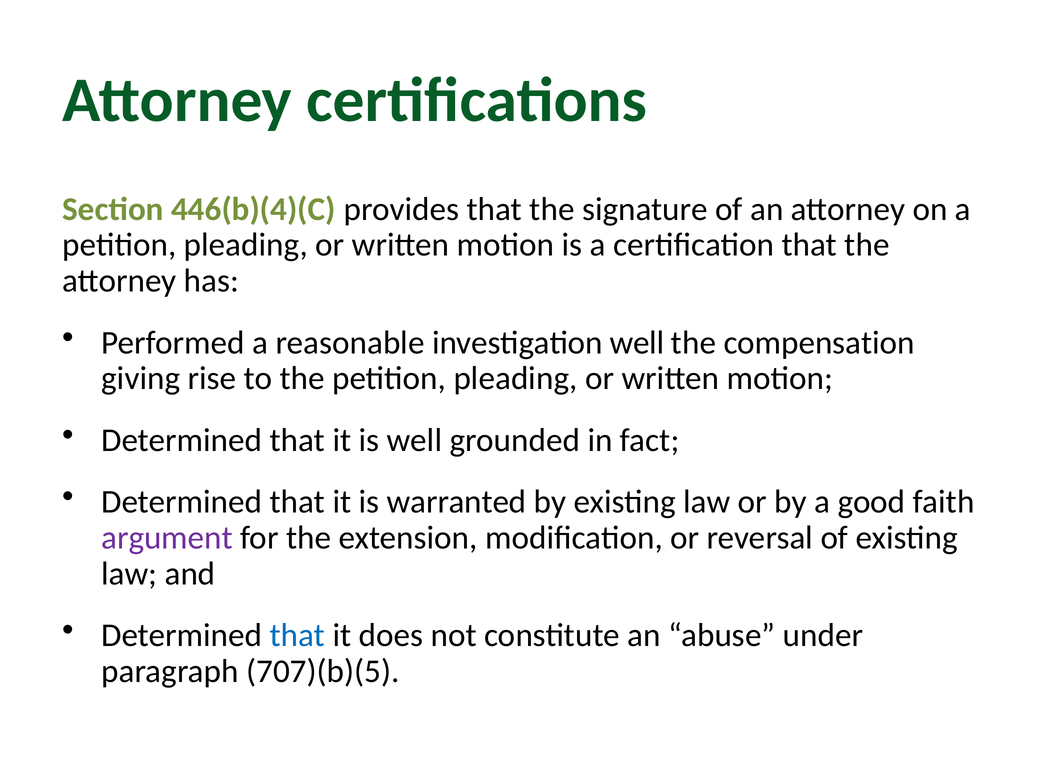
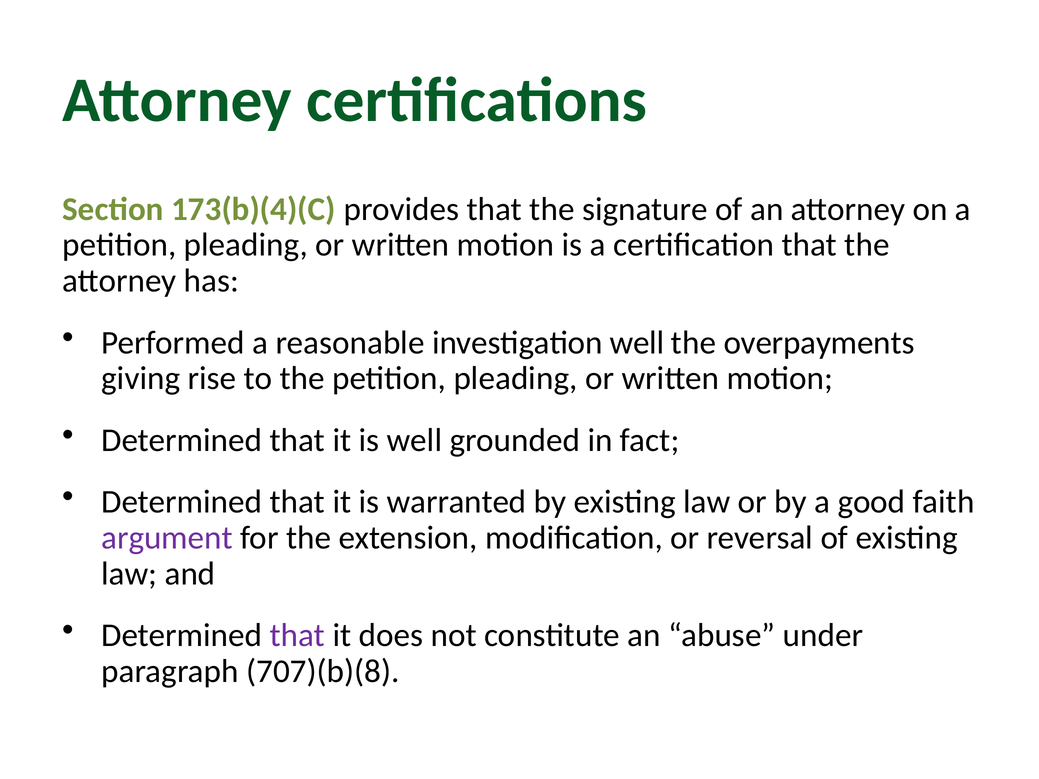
446(b)(4)(C: 446(b)(4)(C -> 173(b)(4)(C (253, 209)
compensation: compensation -> overpayments (819, 343)
that colour: blue -> purple (297, 636)
707)(b)(5: 707)(b)(5 -> 707)(b)(8 (323, 671)
